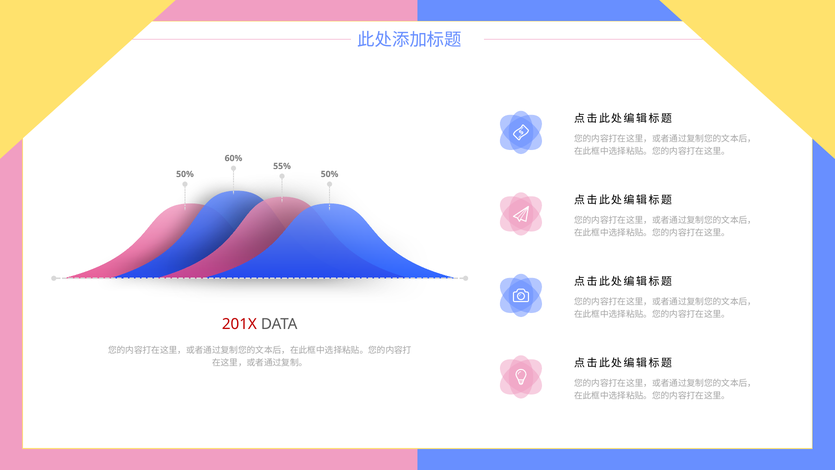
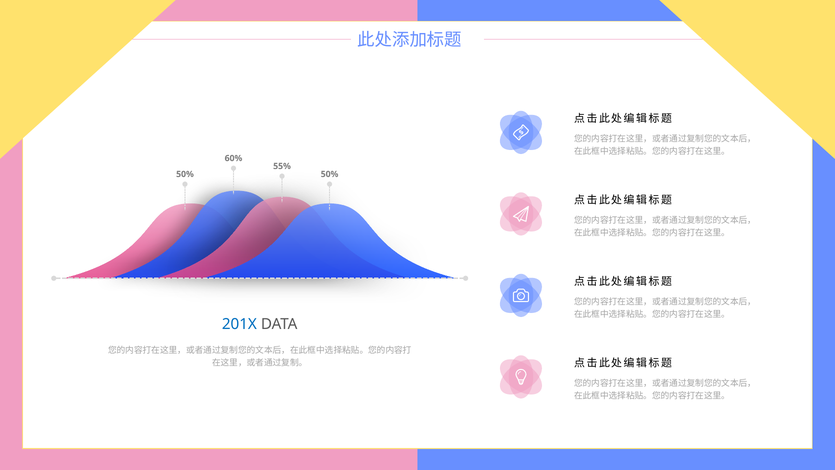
201X colour: red -> blue (239, 324)
